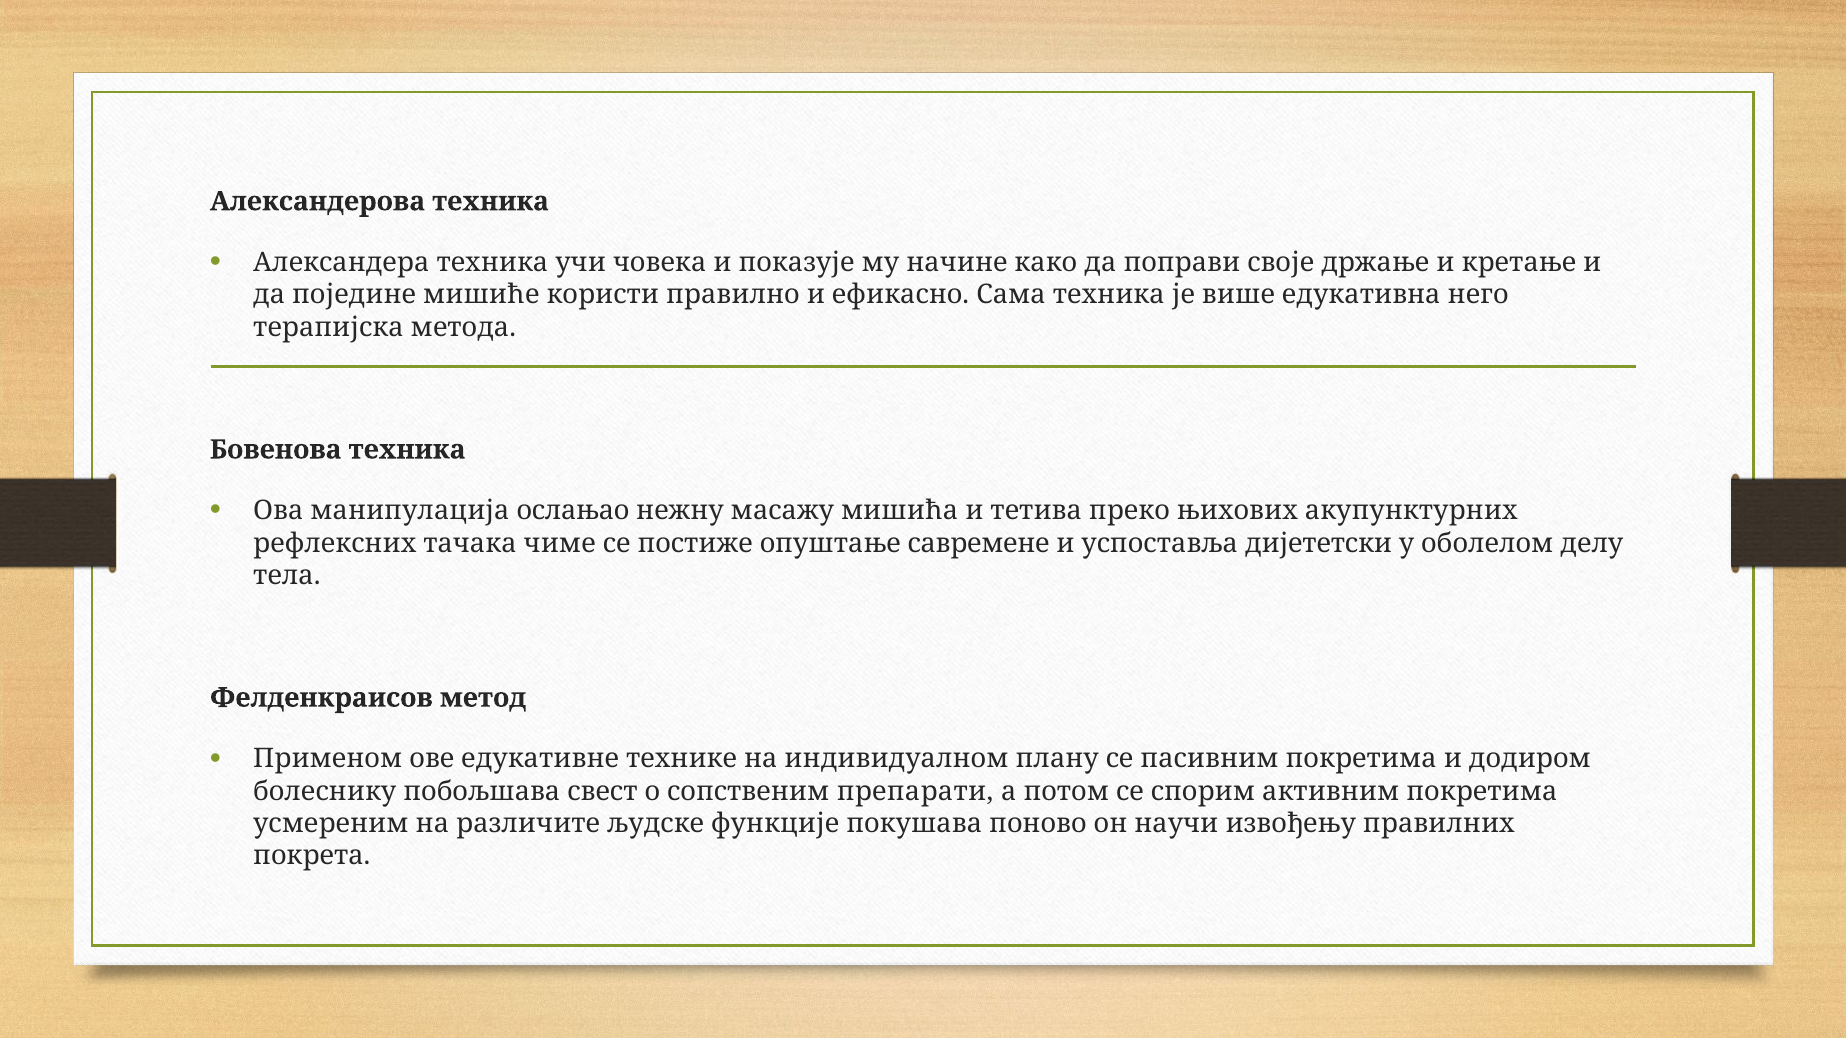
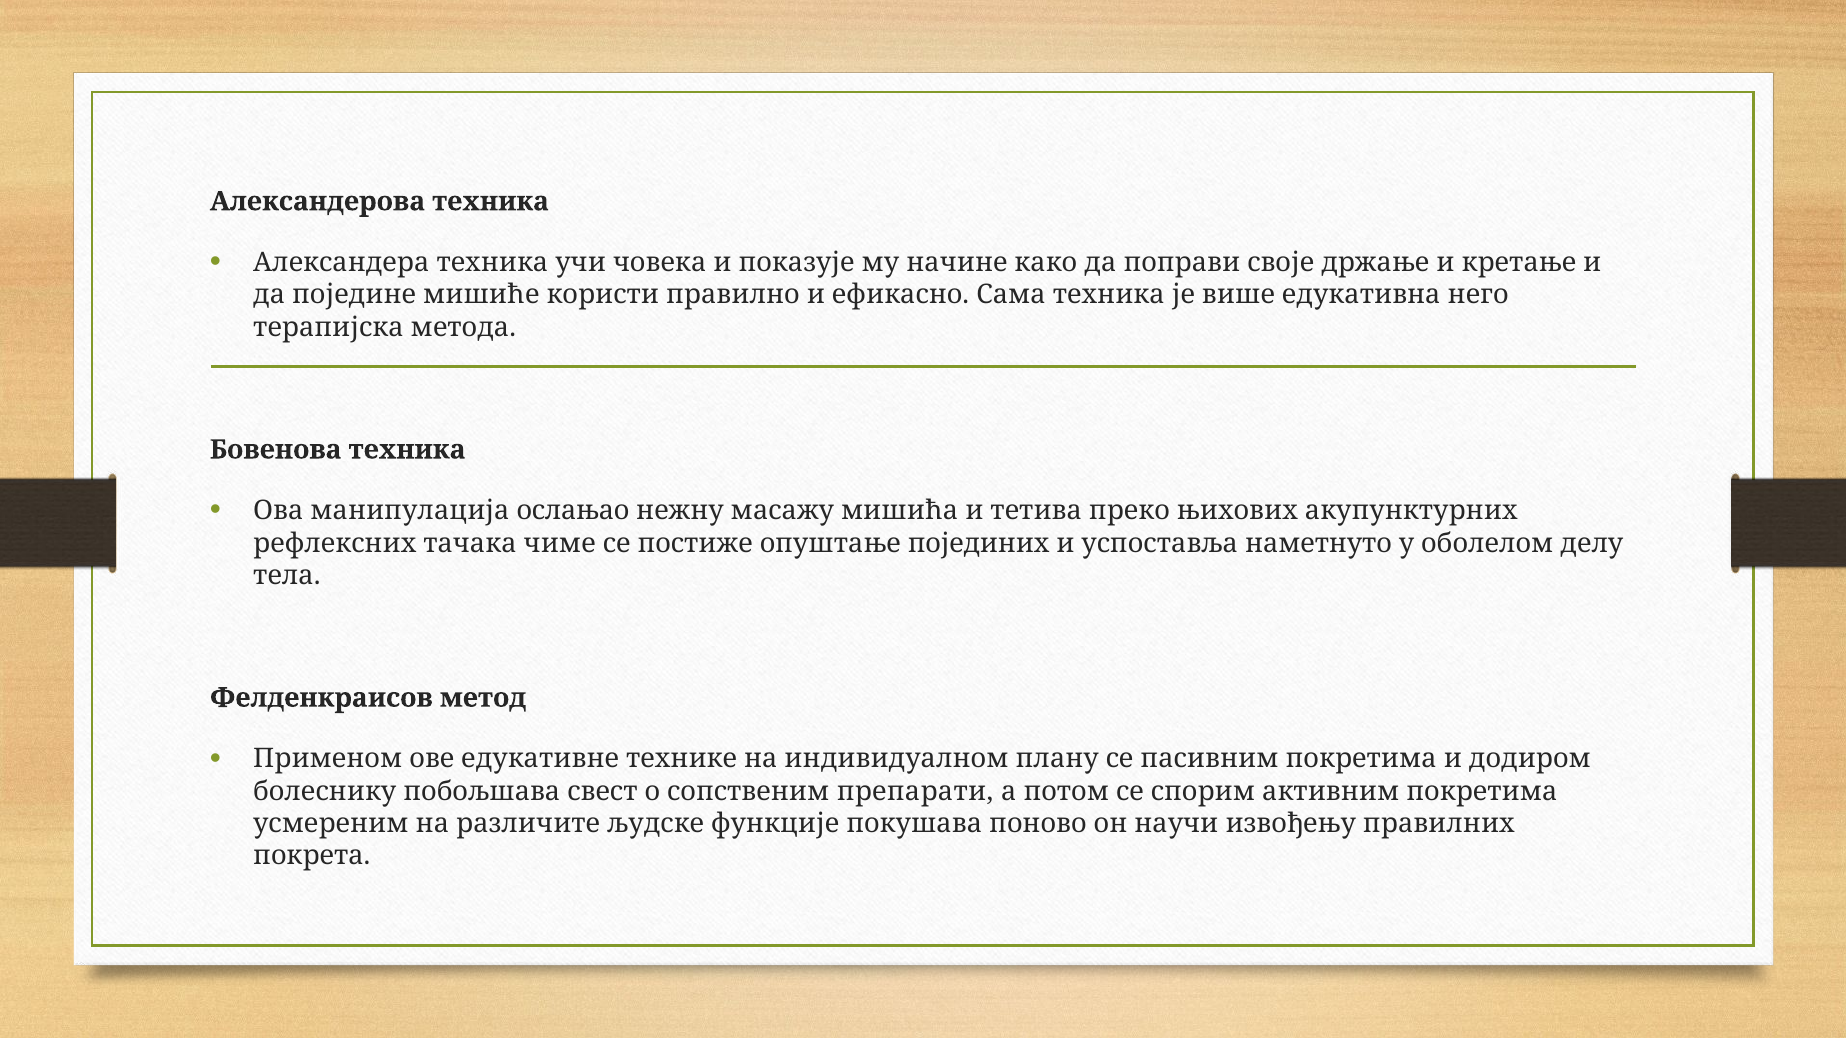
савремене: савремене -> појединих (979, 543)
дијететски: дијететски -> наметнуто (1319, 543)
